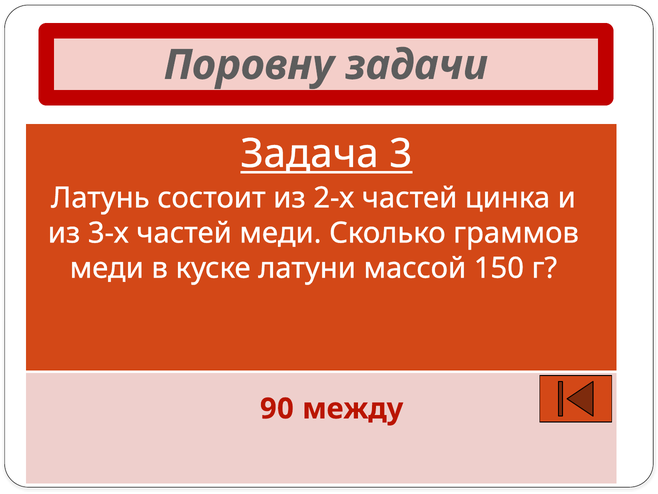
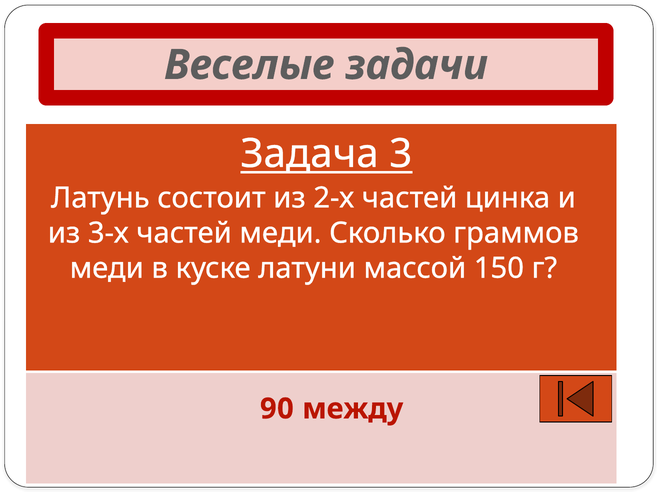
Поровну: Поровну -> Веселые (249, 65)
